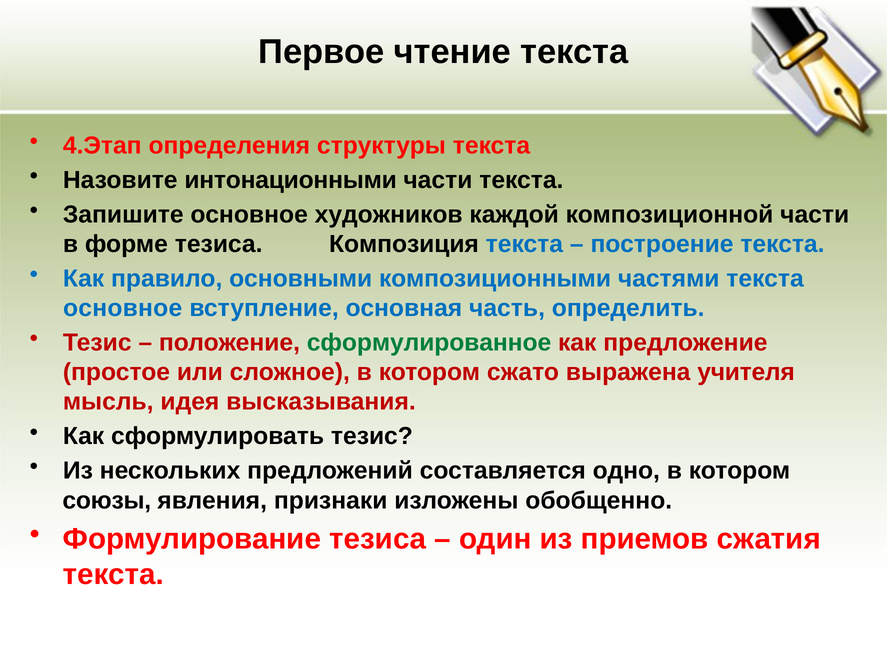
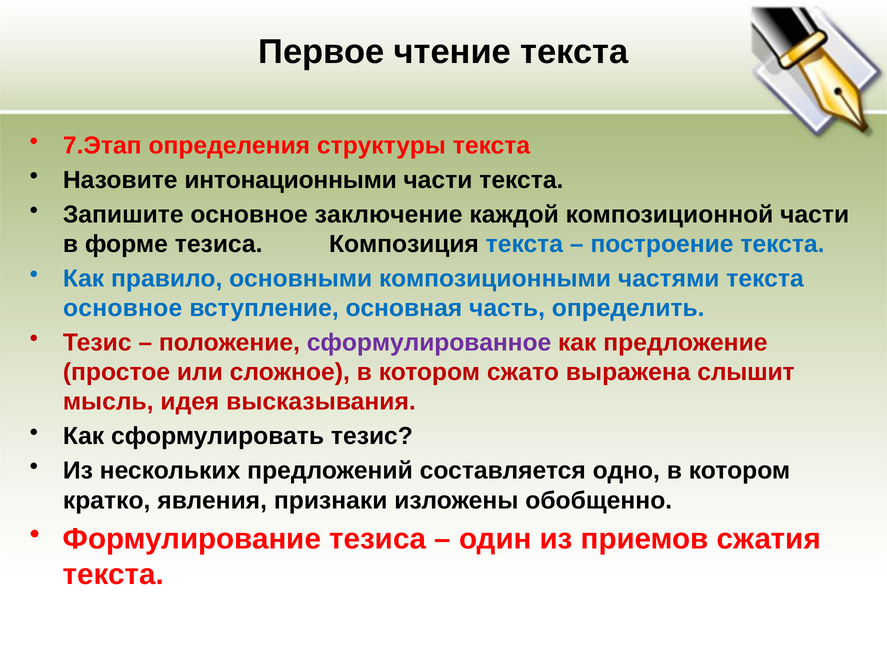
4.Этап: 4.Этап -> 7.Этап (102, 146)
художников: художников -> заключение (389, 215)
сформулированное colour: green -> purple (429, 343)
учителя: учителя -> слышит (746, 372)
союзы: союзы -> кратко (107, 501)
